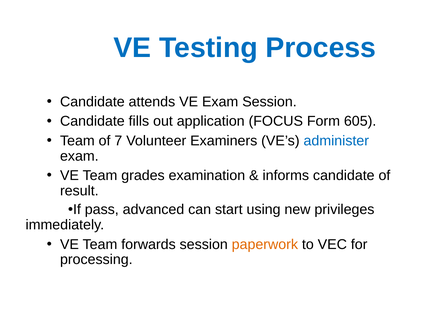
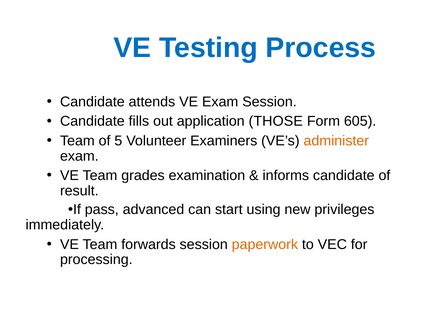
FOCUS: FOCUS -> THOSE (276, 121)
7: 7 -> 5 (118, 141)
administer colour: blue -> orange (336, 141)
